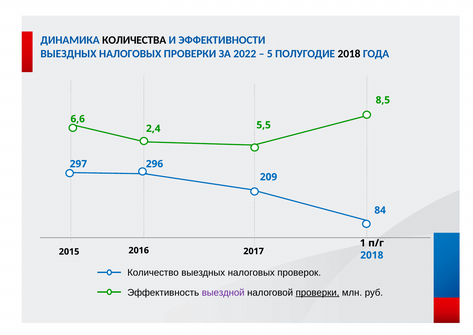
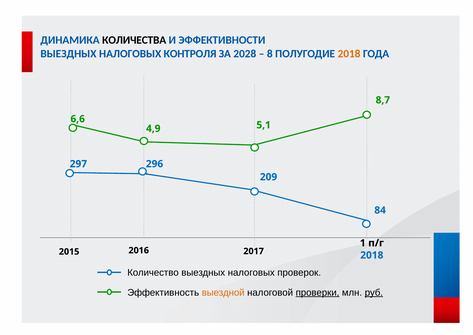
НАЛОГОВЫХ ПРОВЕРКИ: ПРОВЕРКИ -> КОНТРОЛЯ (190, 54)
2022: 2022 -> 2028 (245, 54)
5: 5 -> 8 (270, 54)
2018 colour: black -> orange (349, 54)
8,5: 8,5 -> 8,7 (383, 100)
5,5: 5,5 -> 5,1 (264, 125)
2,4: 2,4 -> 4,9 (153, 128)
выездной colour: purple -> orange (223, 292)
руб underline: none -> present (374, 292)
